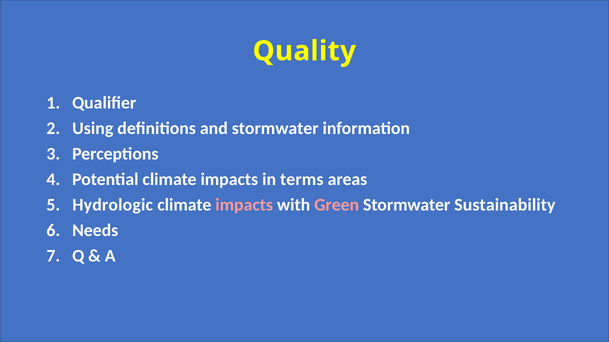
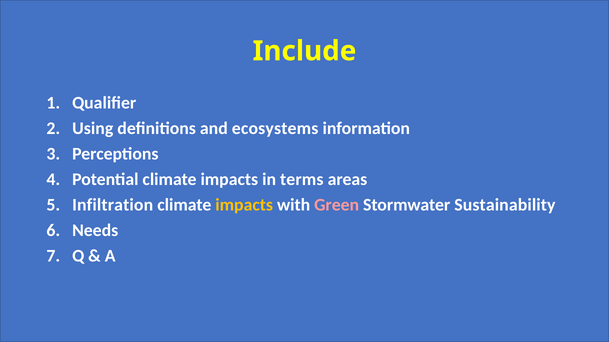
Quality: Quality -> Include (304, 51)
and stormwater: stormwater -> ecosystems (275, 128)
Hydrologic: Hydrologic -> Infiltration (113, 205)
impacts colour: pink -> yellow (244, 205)
